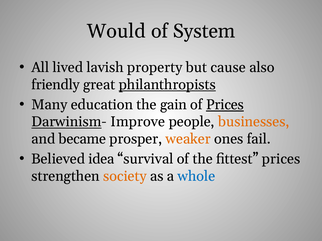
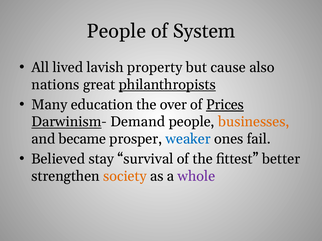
Would: Would -> People (116, 31)
friendly: friendly -> nations (55, 85)
gain: gain -> over (173, 105)
Improve: Improve -> Demand (138, 122)
weaker colour: orange -> blue (188, 139)
idea: idea -> stay (101, 159)
fittest prices: prices -> better (281, 159)
whole colour: blue -> purple (196, 176)
